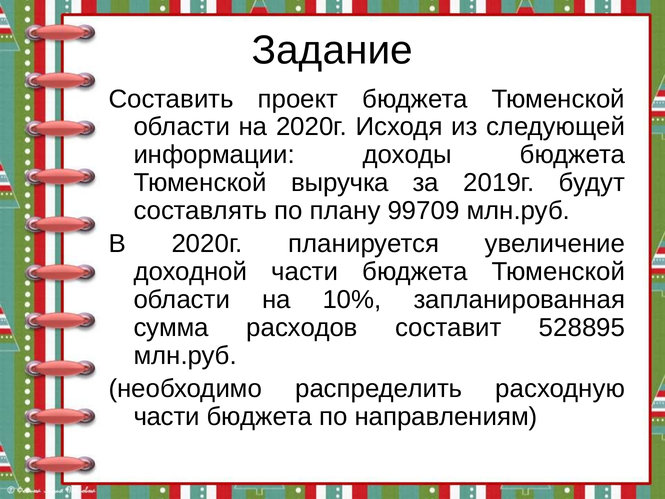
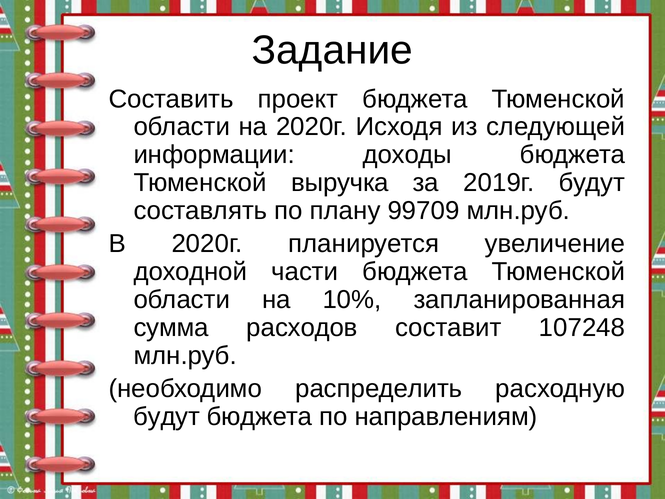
528895: 528895 -> 107248 (582, 328)
части: части -> будут (167, 417)
